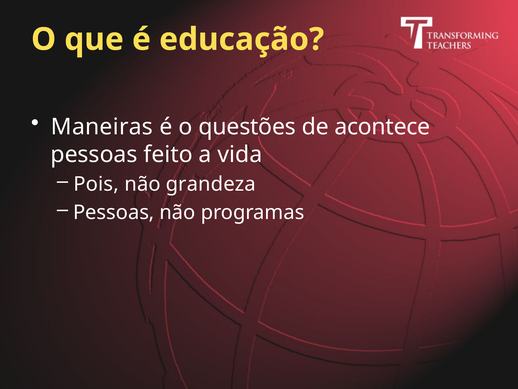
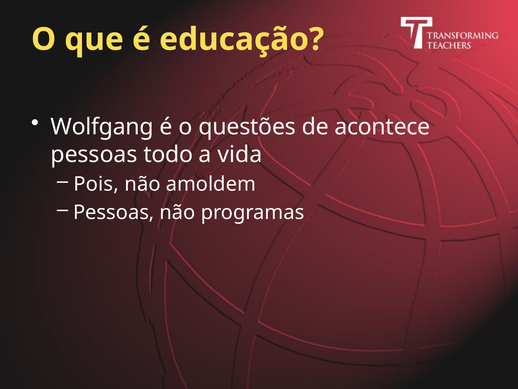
Maneiras: Maneiras -> Wolfgang (102, 127)
feito: feito -> todo (168, 154)
grandeza: grandeza -> amoldem (211, 184)
